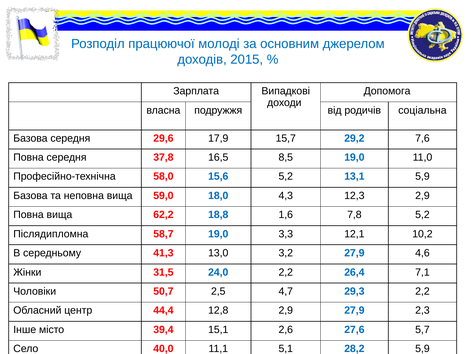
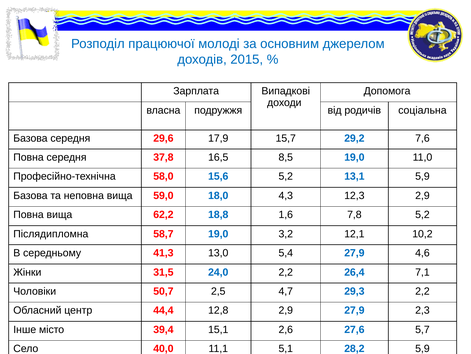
3,3: 3,3 -> 3,2 (286, 233)
3,2: 3,2 -> 5,4 (286, 253)
